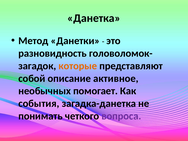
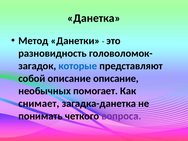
которые colour: orange -> blue (78, 66)
описание активное: активное -> описание (116, 78)
события: события -> снимает (39, 103)
